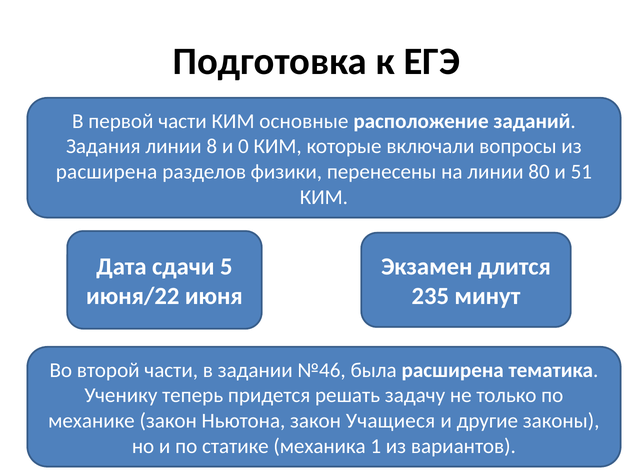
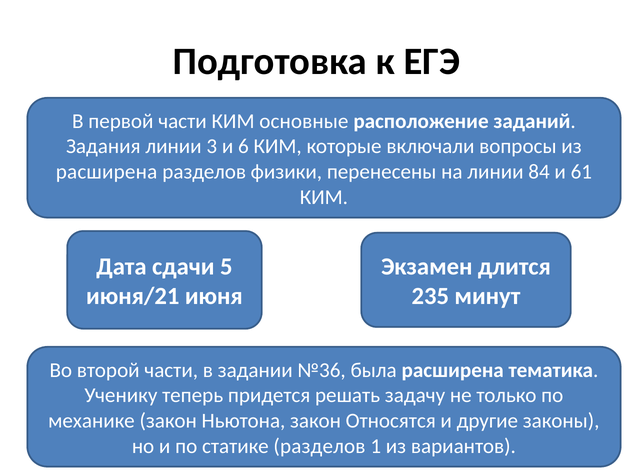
8: 8 -> 3 (212, 146)
0: 0 -> 6 (243, 146)
80: 80 -> 84 (539, 172)
51: 51 -> 61 (581, 172)
июня/22: июня/22 -> июня/21 (133, 296)
№46: №46 -> №36 (322, 370)
Учащиеся: Учащиеся -> Относятся (391, 421)
статике механика: механика -> разделов (319, 446)
